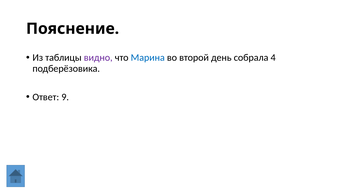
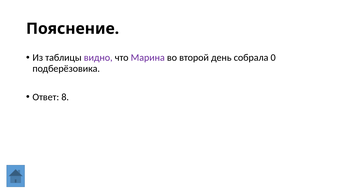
Марина colour: blue -> purple (148, 58)
4: 4 -> 0 (273, 58)
9: 9 -> 8 (65, 97)
